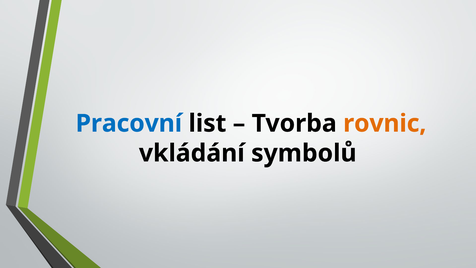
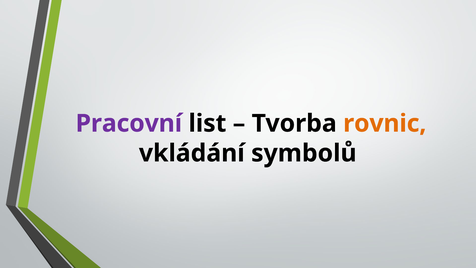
Pracovní colour: blue -> purple (129, 123)
